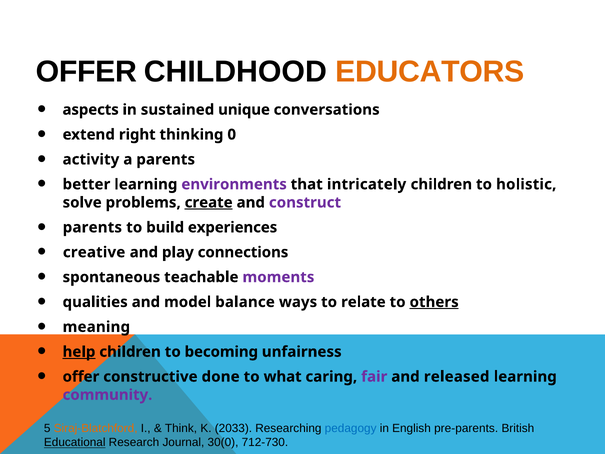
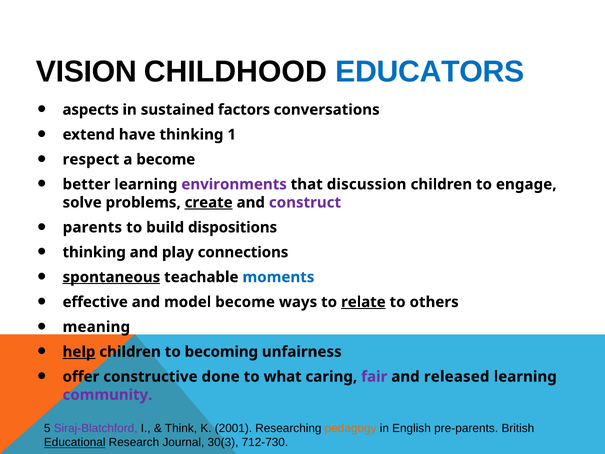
OFFER: OFFER -> VISION (86, 72)
EDUCATORS colour: orange -> blue (430, 72)
unique: unique -> factors (244, 110)
right: right -> have (137, 135)
0: 0 -> 1 (232, 135)
activity: activity -> respect (91, 159)
a parents: parents -> become (166, 159)
intricately: intricately -> discussion (367, 184)
holistic: holistic -> engage (526, 184)
experiences: experiences -> dispositions (233, 227)
creative: creative -> thinking (94, 252)
spontaneous underline: none -> present (111, 277)
moments colour: purple -> blue (278, 277)
qualities: qualities -> effective (95, 302)
model balance: balance -> become (245, 302)
relate underline: none -> present (363, 302)
others underline: present -> none (434, 302)
Siraj-Blatchford colour: orange -> purple (96, 428)
2033: 2033 -> 2001 (233, 428)
pedagogy colour: blue -> orange (351, 428)
30(0: 30(0 -> 30(3 (223, 442)
